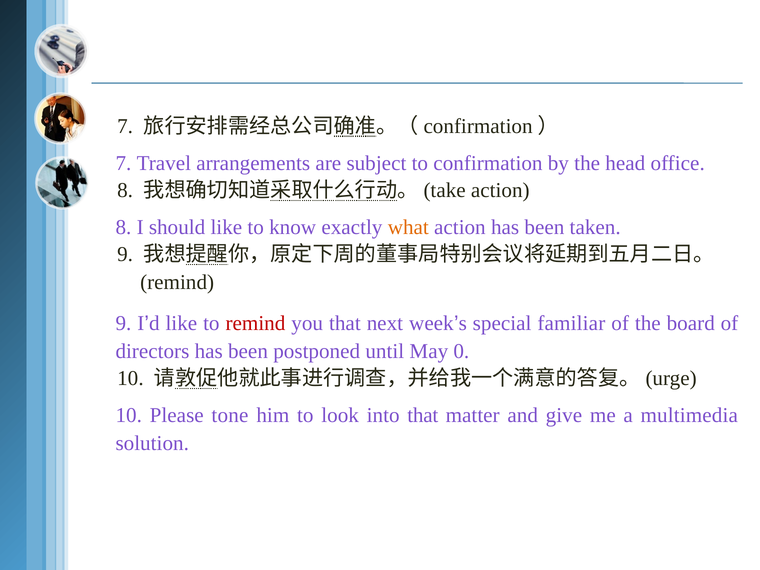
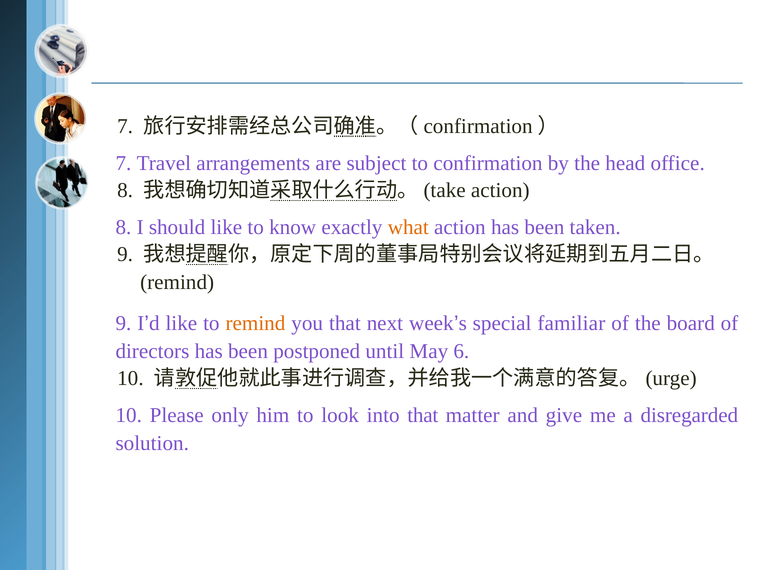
remind colour: red -> orange (255, 324)
0: 0 -> 6 (461, 351)
tone: tone -> only (230, 416)
multimedia: multimedia -> disregarded (689, 416)
